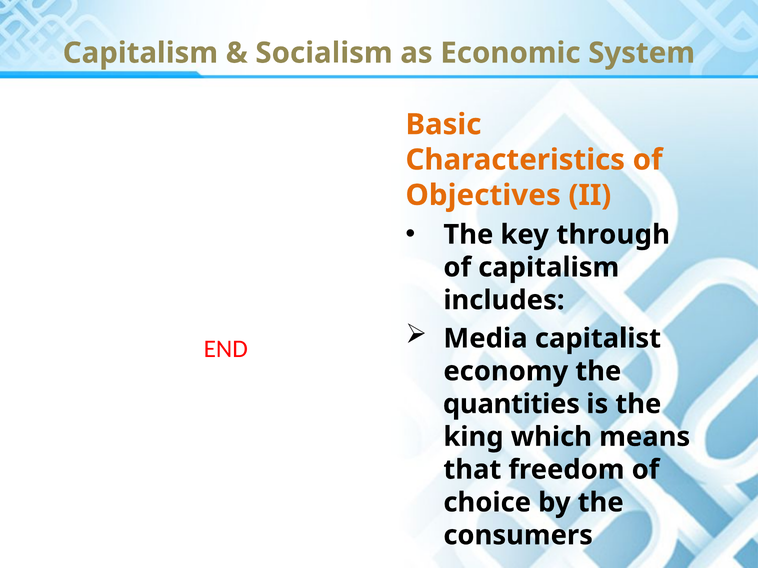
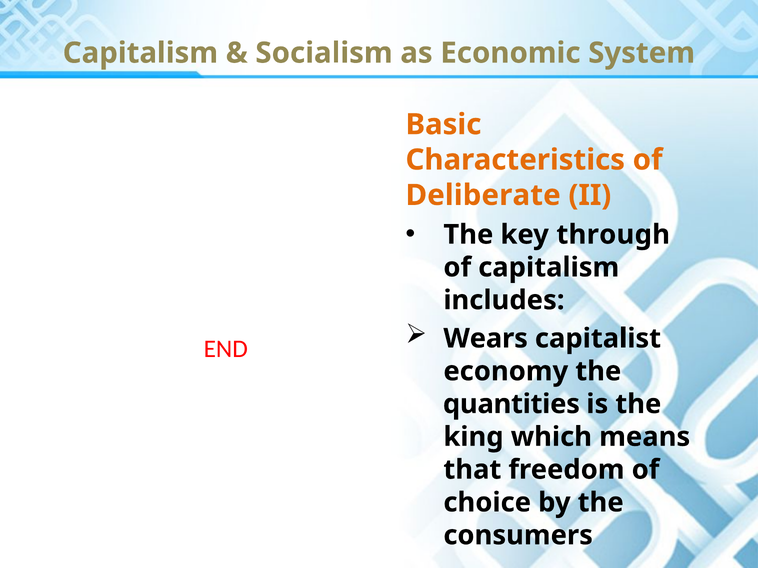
Objectives: Objectives -> Deliberate (483, 195)
Media: Media -> Wears (486, 339)
